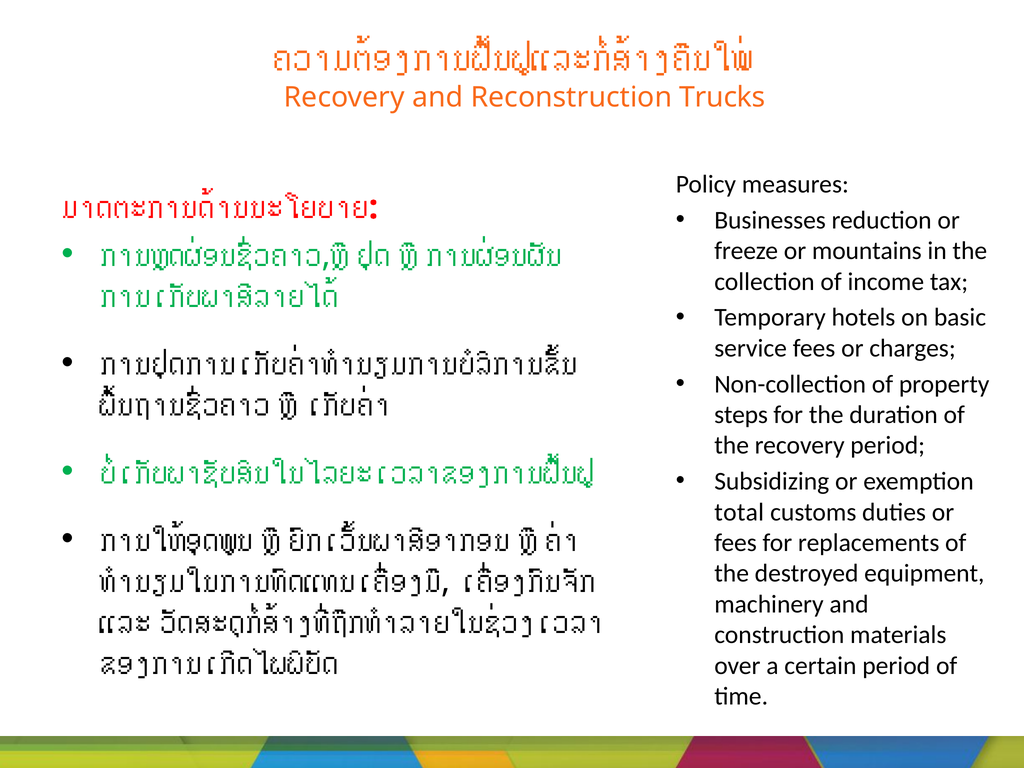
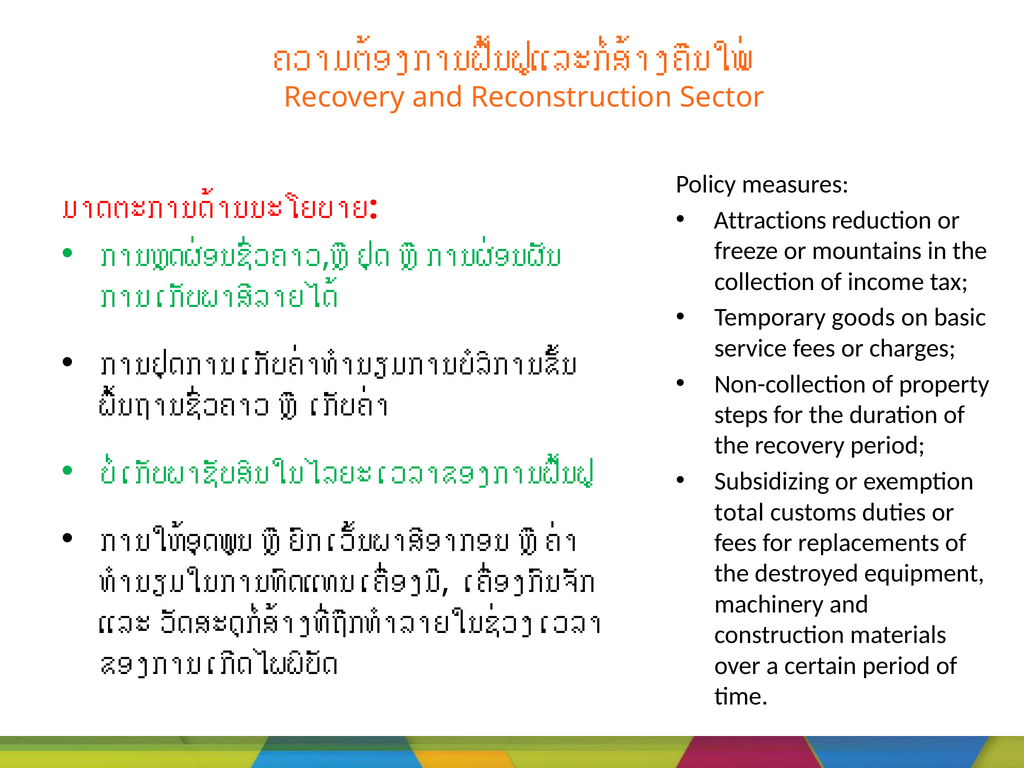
Trucks: Trucks -> Sector (722, 98)
Businesses: Businesses -> Attractions (770, 220)
hotels: hotels -> goods (863, 318)
